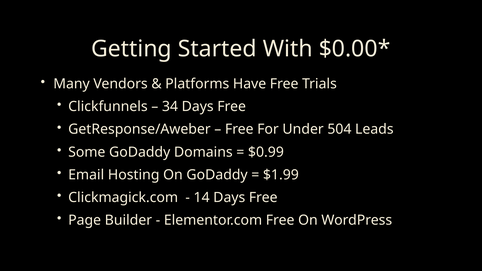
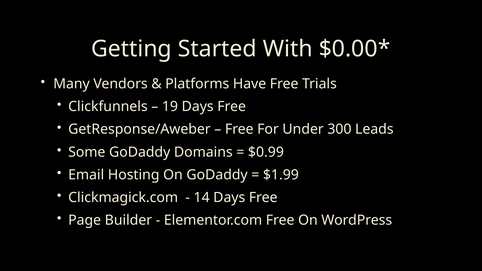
34: 34 -> 19 (170, 107)
504: 504 -> 300 (339, 129)
